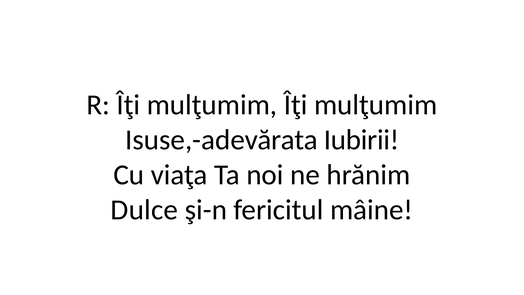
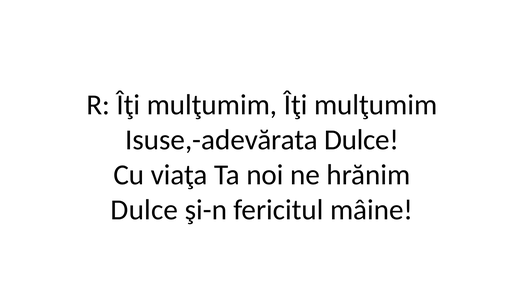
Isuse,-adevărata Iubirii: Iubirii -> Dulce (362, 140)
